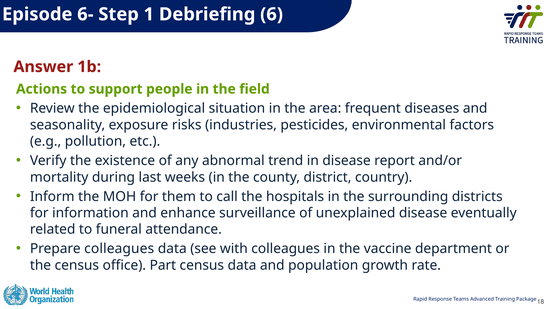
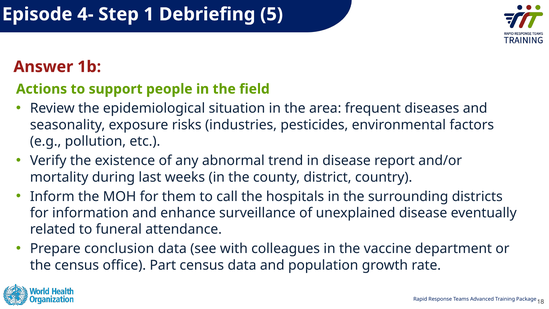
6-: 6- -> 4- (85, 14)
6: 6 -> 5 (272, 14)
Prepare colleagues: colleagues -> conclusion (119, 249)
